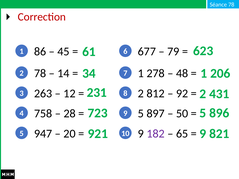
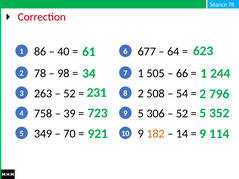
45: 45 -> 40 (63, 52)
79: 79 -> 64 (173, 52)
206: 206 -> 244 (220, 74)
14: 14 -> 98 (63, 73)
278: 278 -> 505 (156, 73)
48: 48 -> 66 (182, 73)
431: 431 -> 796 (219, 94)
12: 12 -> 52 (70, 94)
812: 812 -> 508 (156, 94)
92: 92 -> 54 (182, 94)
896: 896 -> 352 (219, 113)
28: 28 -> 39 (70, 114)
897: 897 -> 306 (156, 114)
50: 50 -> 52 (182, 114)
821: 821 -> 114 (219, 134)
947: 947 -> 349 (43, 134)
20: 20 -> 70 (70, 134)
182 colour: purple -> orange (156, 134)
65: 65 -> 14 (182, 134)
